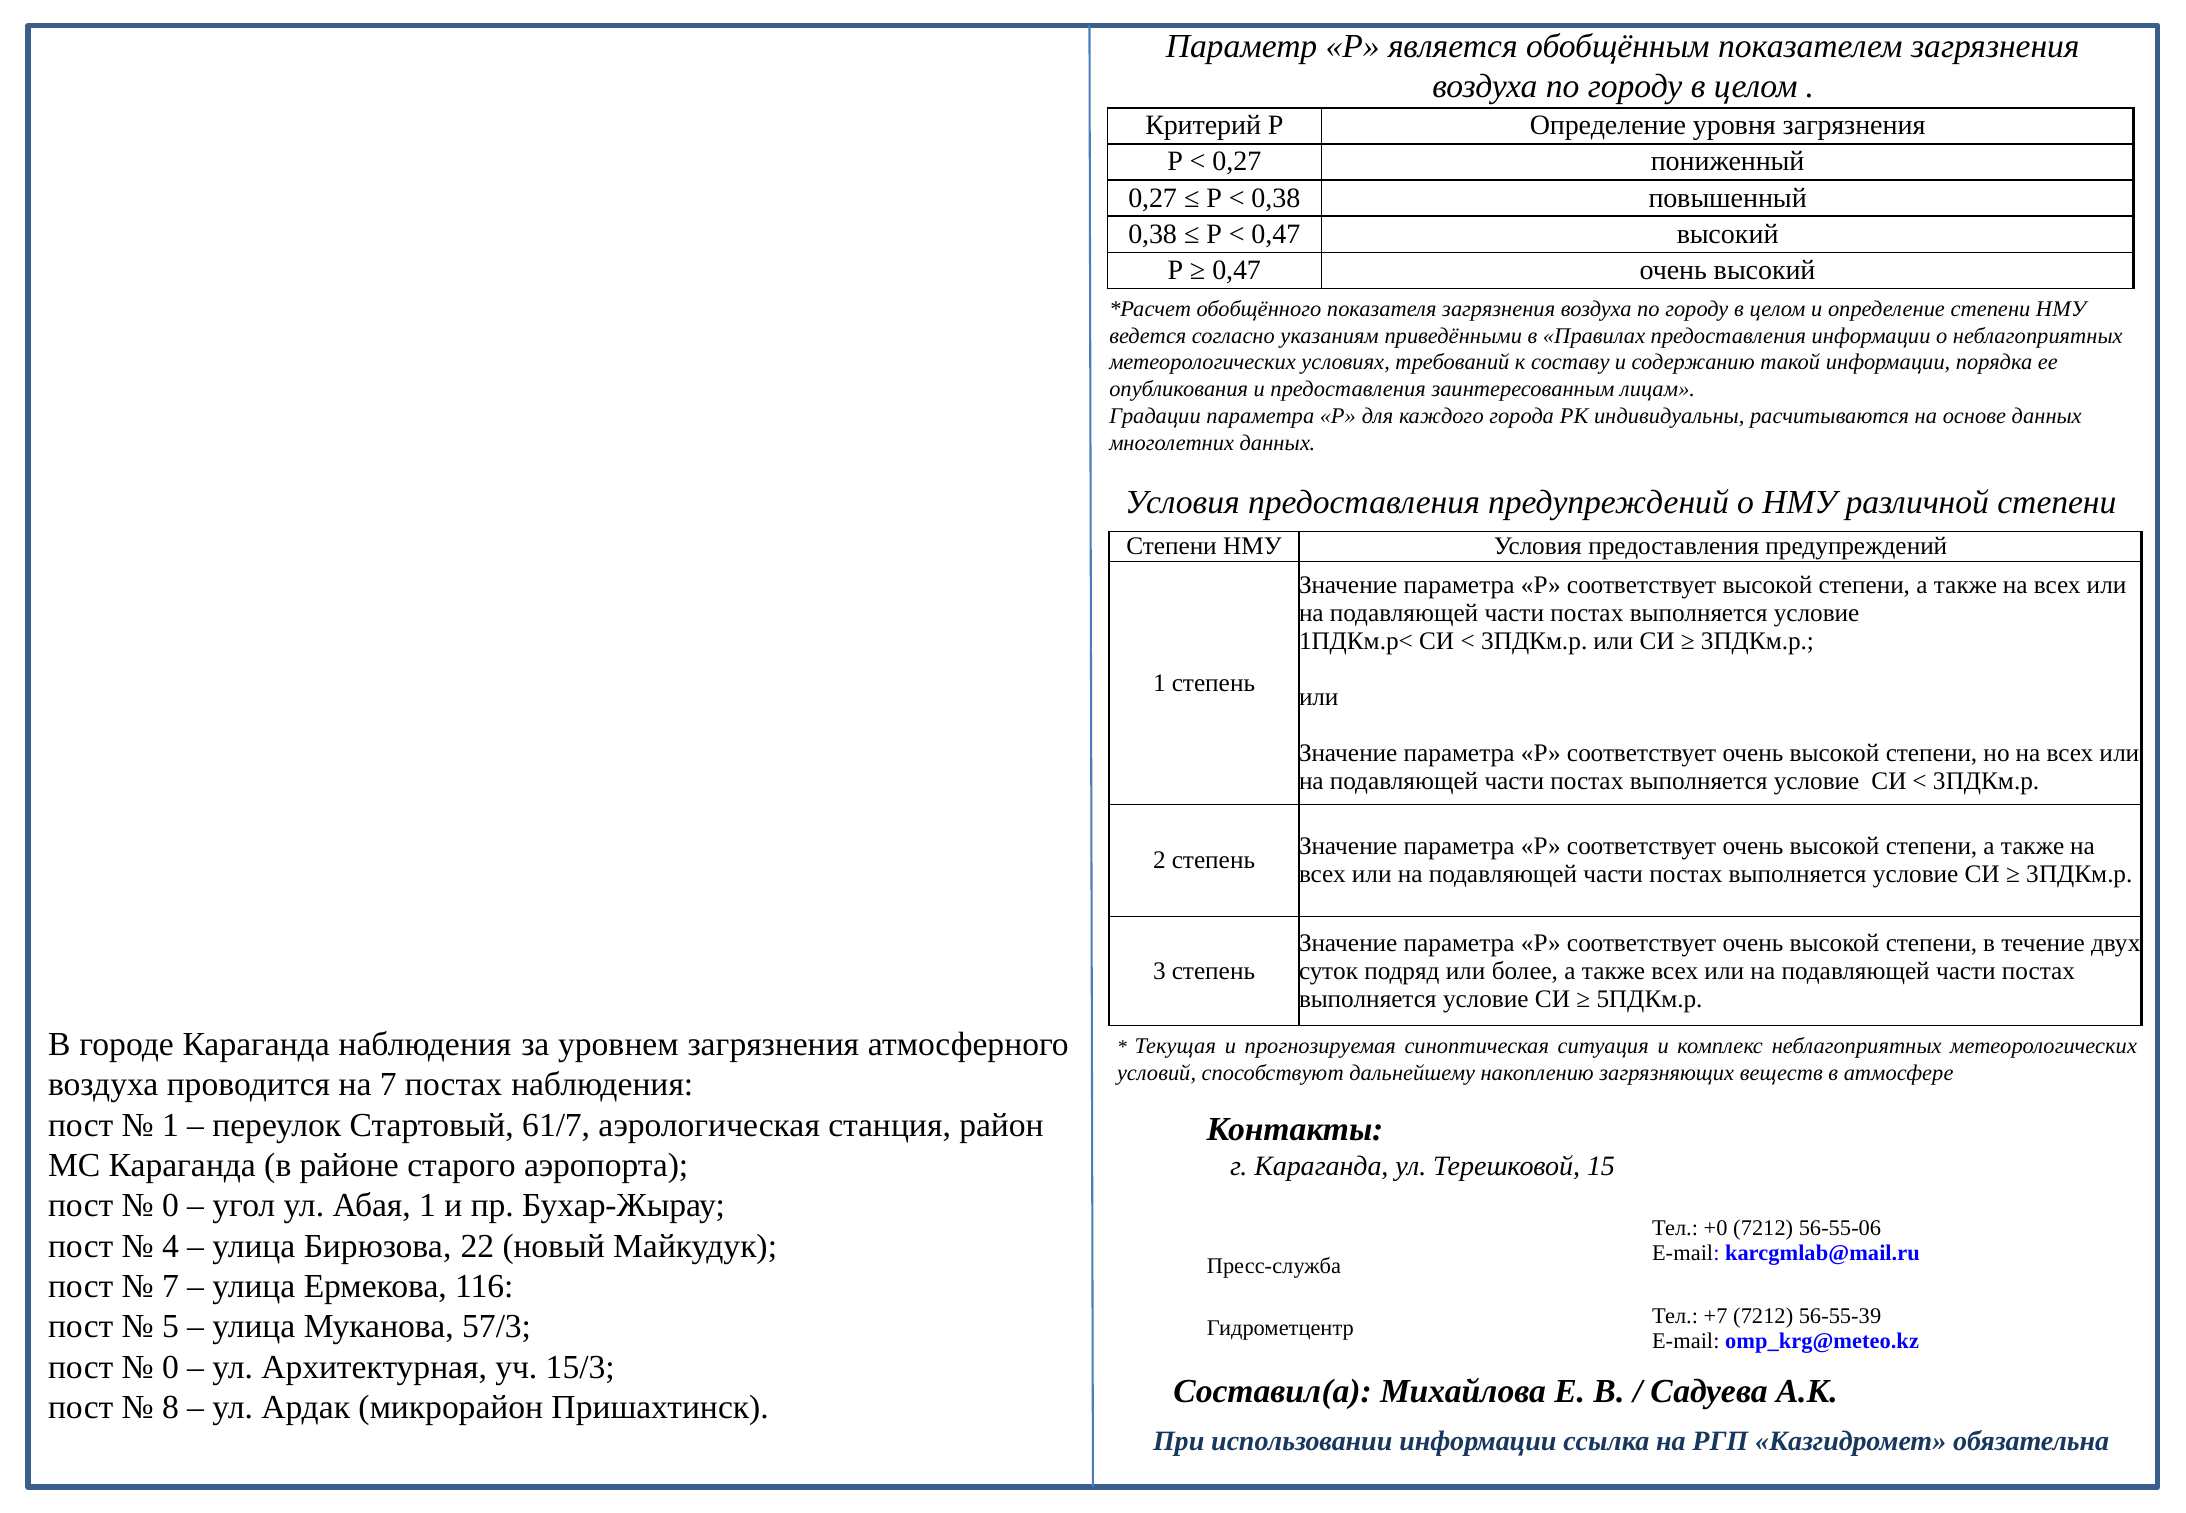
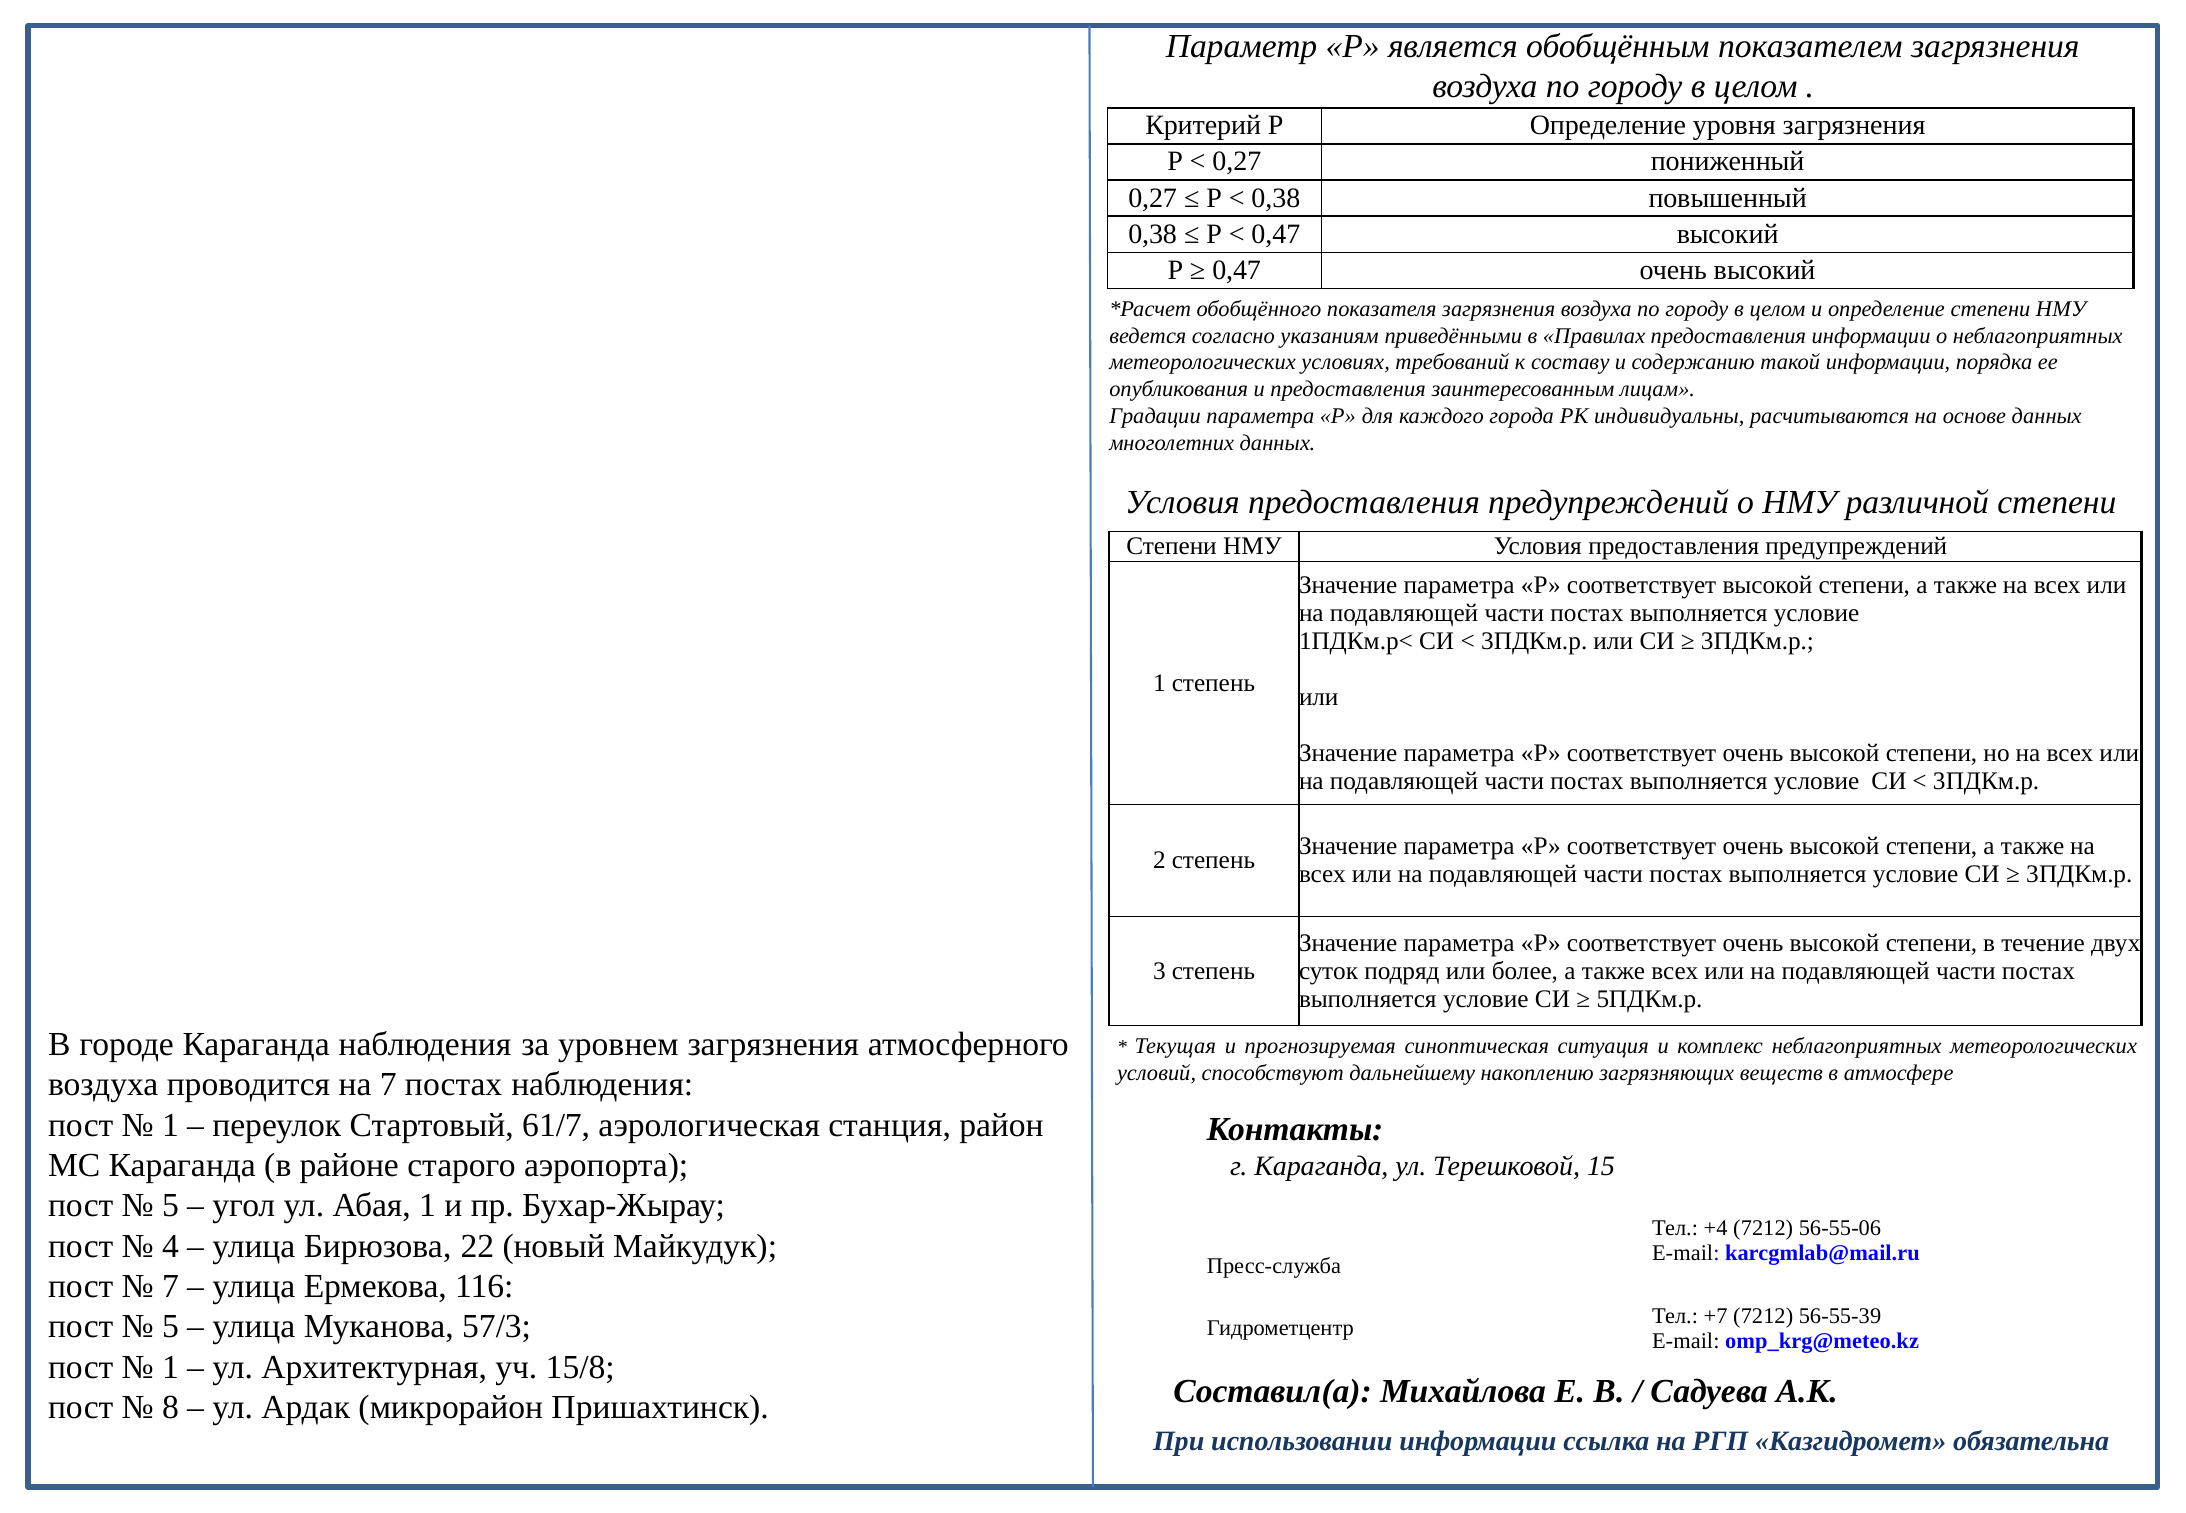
0: 0 -> 5 (170, 1206)
+0: +0 -> +4 (1716, 1229)
0: 0 -> 1 (170, 1368)
15/3: 15/3 -> 15/8 (580, 1368)
